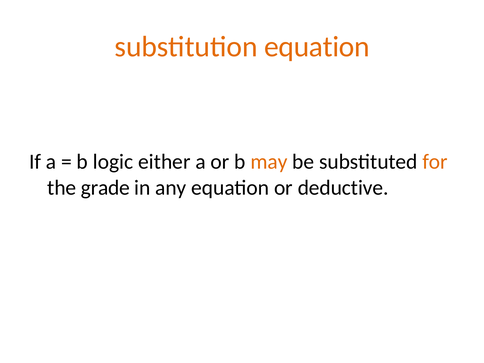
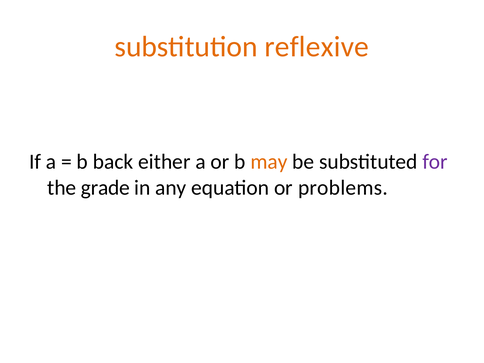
substitution equation: equation -> reflexive (317, 47)
logic: logic -> back (113, 162)
for colour: orange -> purple (435, 162)
deductive: deductive -> problems (343, 188)
